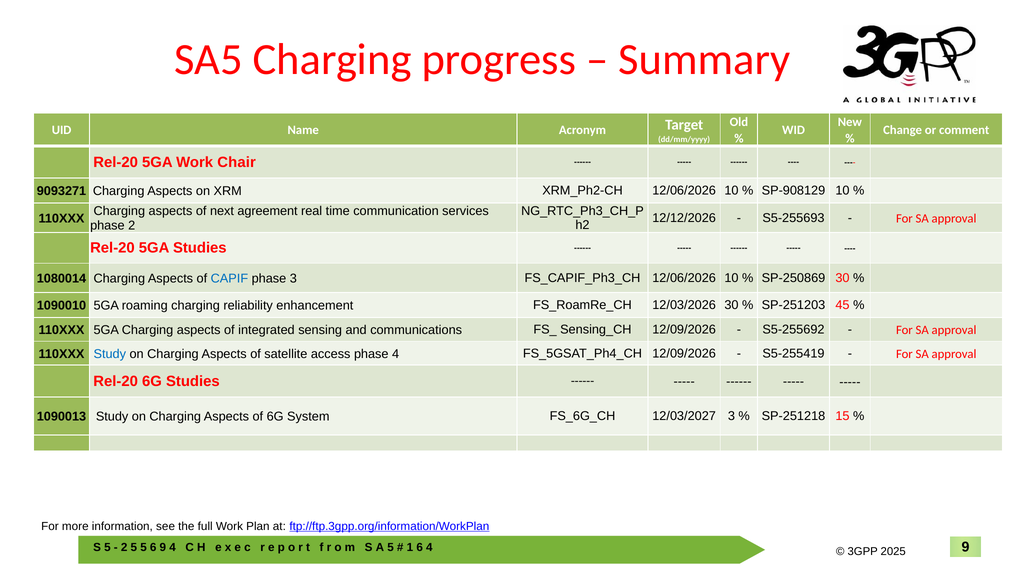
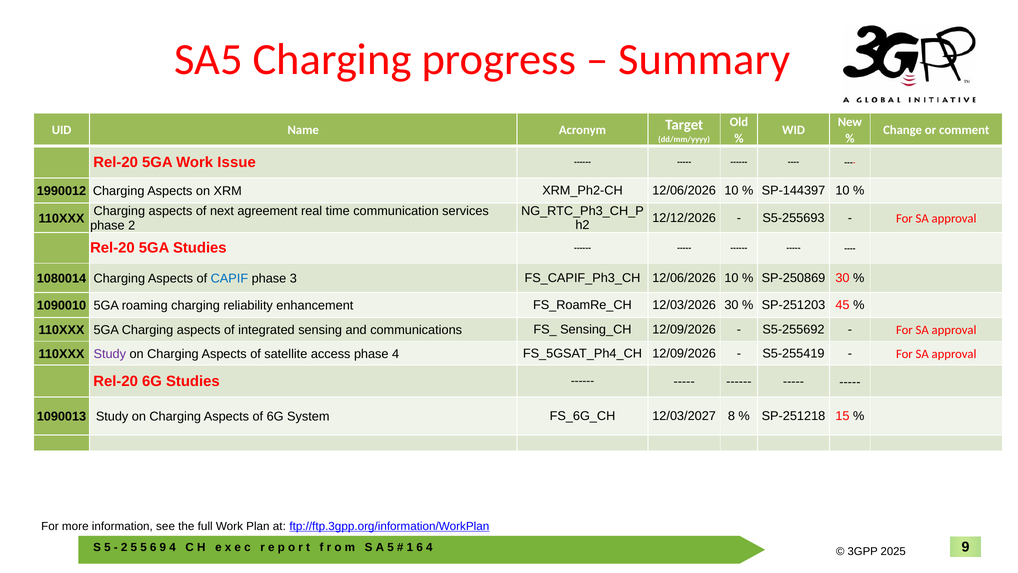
Chair: Chair -> Issue (237, 162)
9093271: 9093271 -> 1990012 (61, 191)
SP-908129: SP-908129 -> SP-144397 (793, 191)
Study colour: blue -> purple (110, 354)
12/03/2027 3: 3 -> 8 (731, 416)
